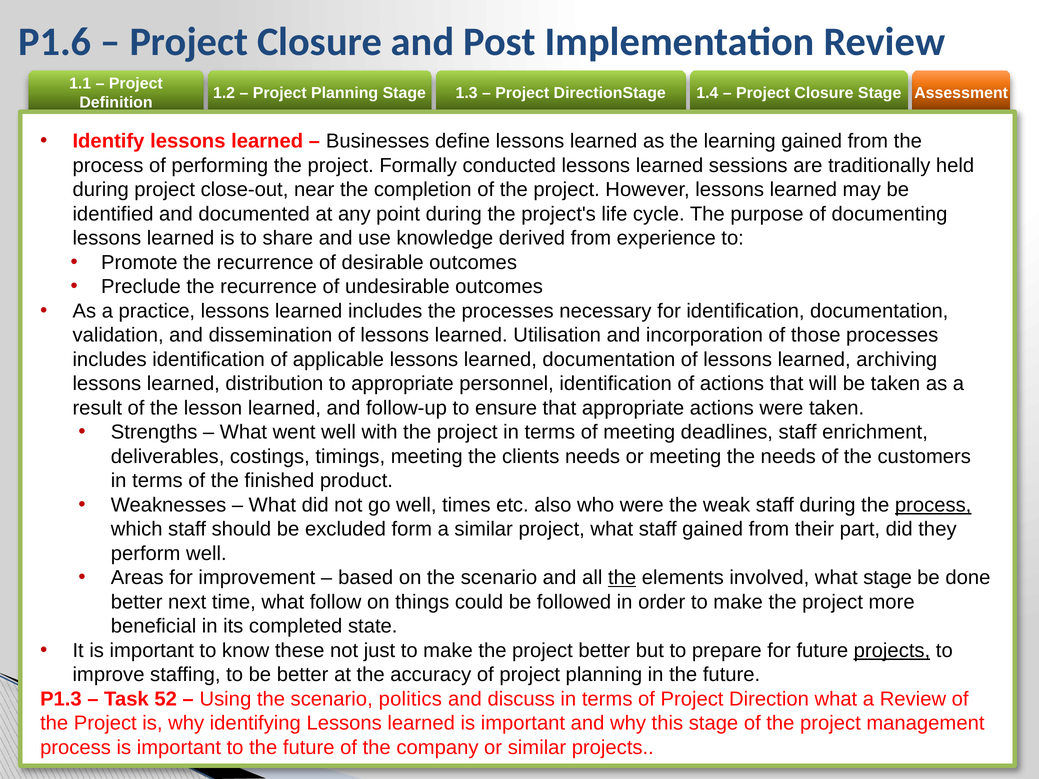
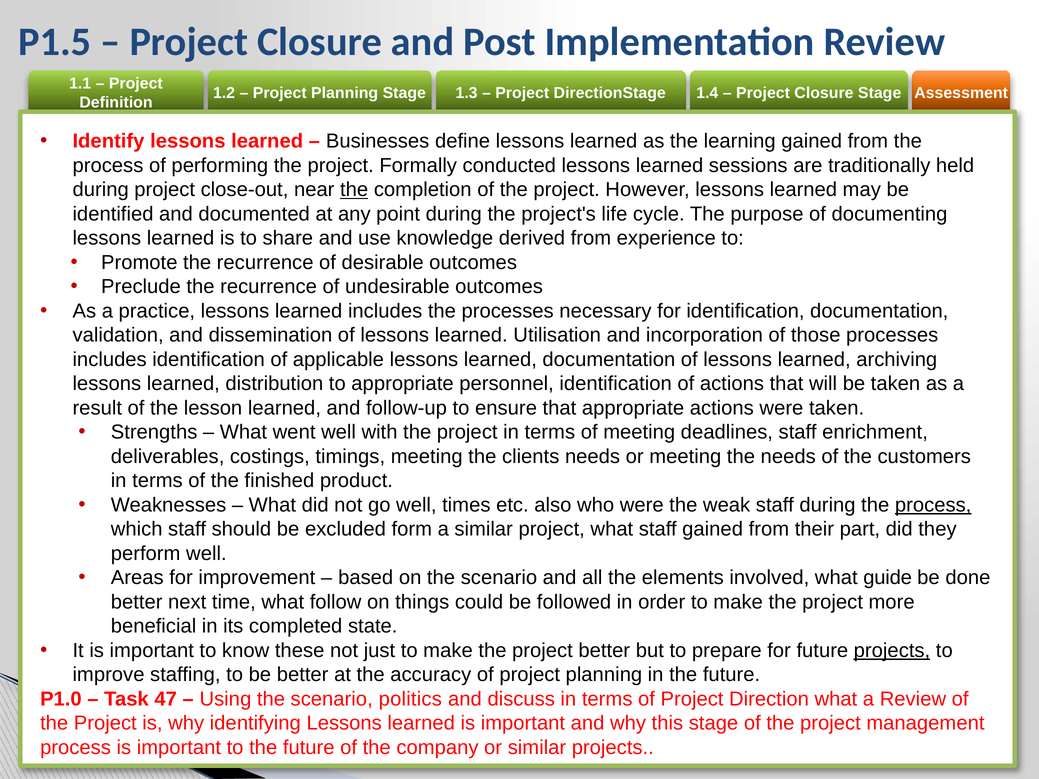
P1.6: P1.6 -> P1.5 (55, 42)
the underline: none -> present (354, 190)
the underline: present -> none (622, 578)
what stage: stage -> guide (888, 578)
P1.3: P1.3 -> P1.0 (61, 699)
52: 52 -> 47 (166, 699)
